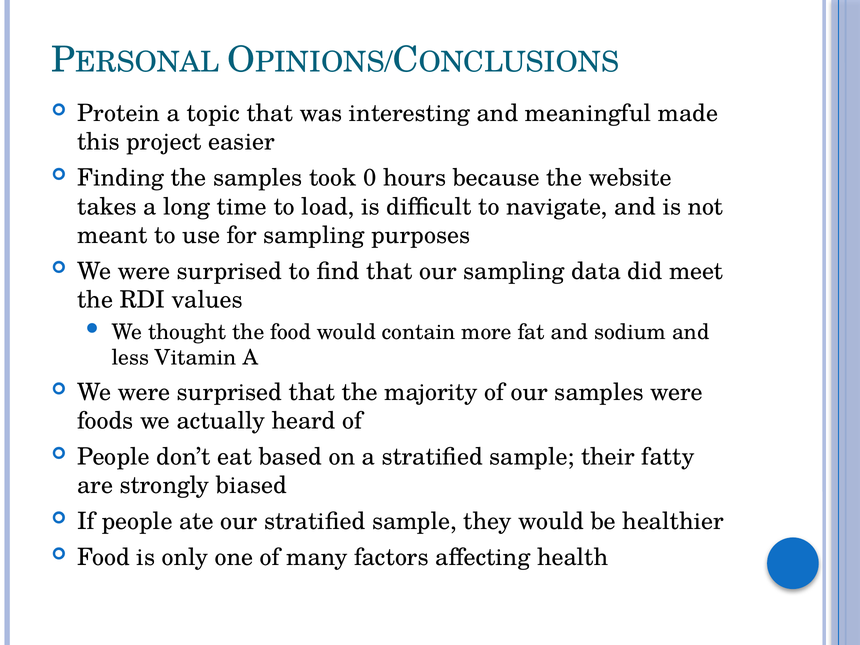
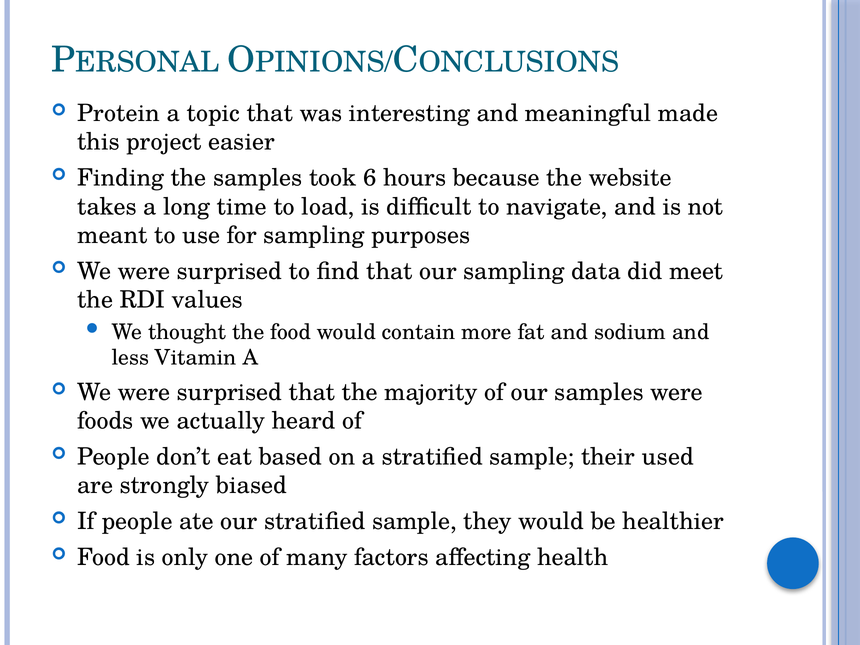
0: 0 -> 6 (370, 178)
fatty: fatty -> used (668, 457)
